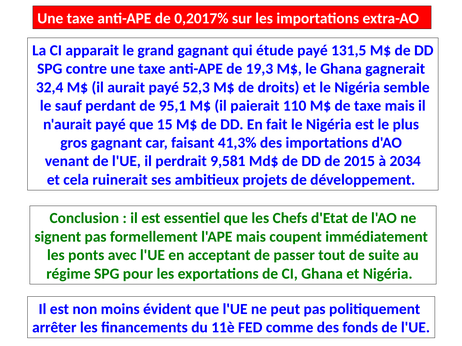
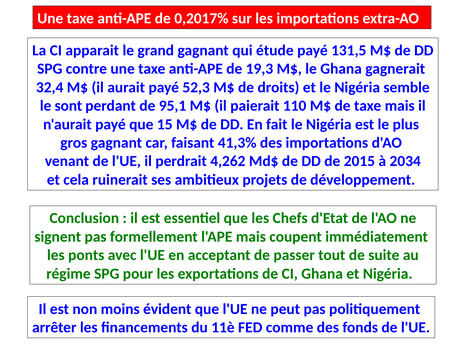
sauf: sauf -> sont (68, 106)
9,581: 9,581 -> 4,262 (228, 161)
